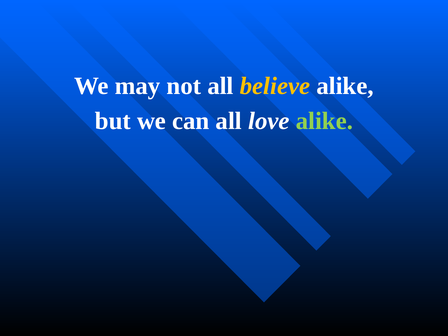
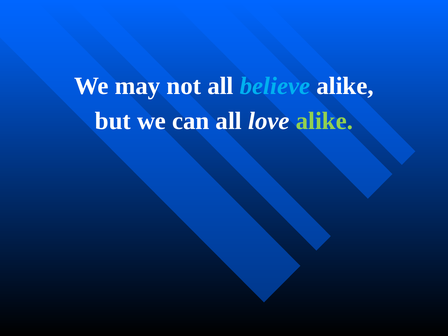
believe colour: yellow -> light blue (275, 86)
